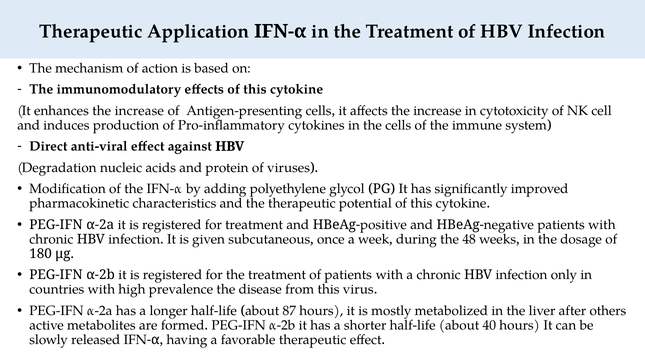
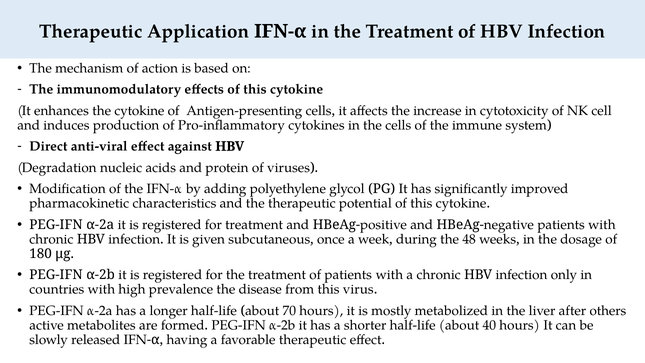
enhances the increase: increase -> cytokine (139, 111)
87: 87 -> 70 (289, 311)
